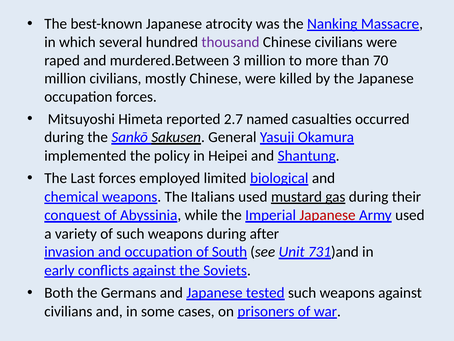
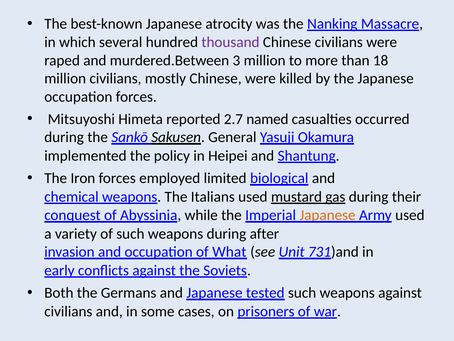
70: 70 -> 18 (381, 60)
Last: Last -> Iron (83, 178)
Japanese colour: red -> orange (328, 215)
South: South -> What (229, 252)
